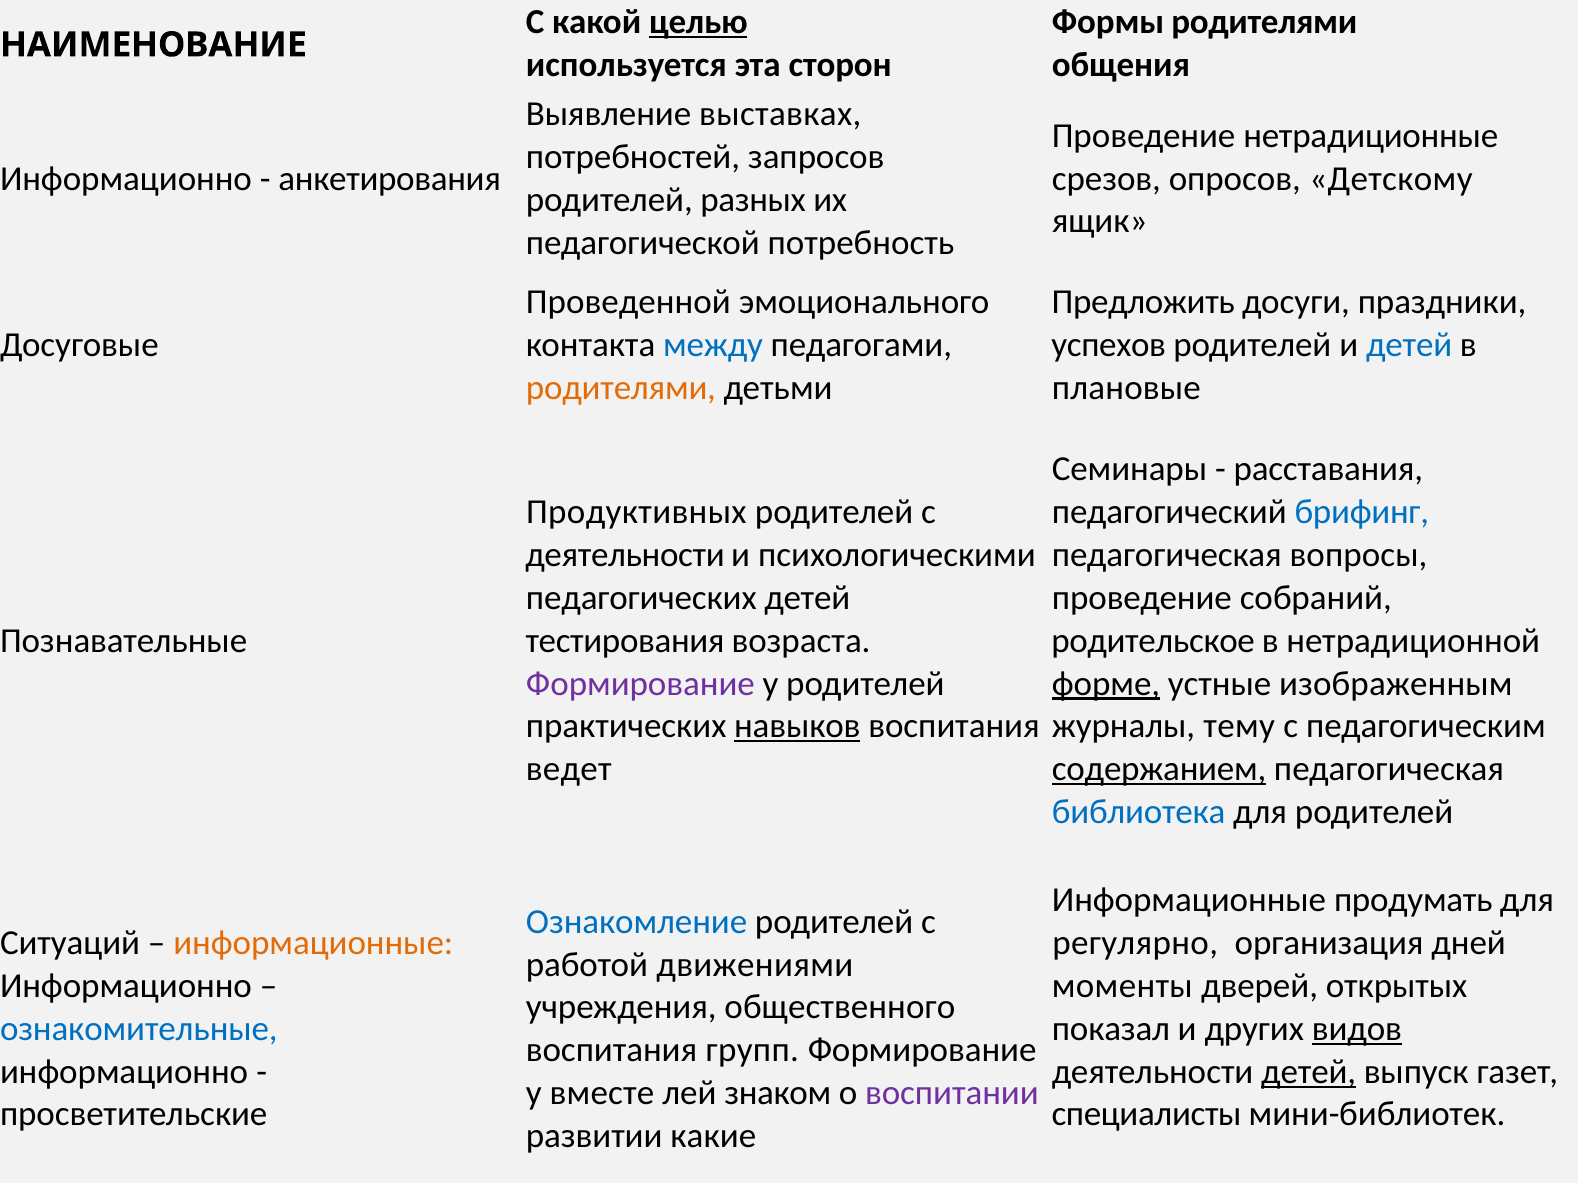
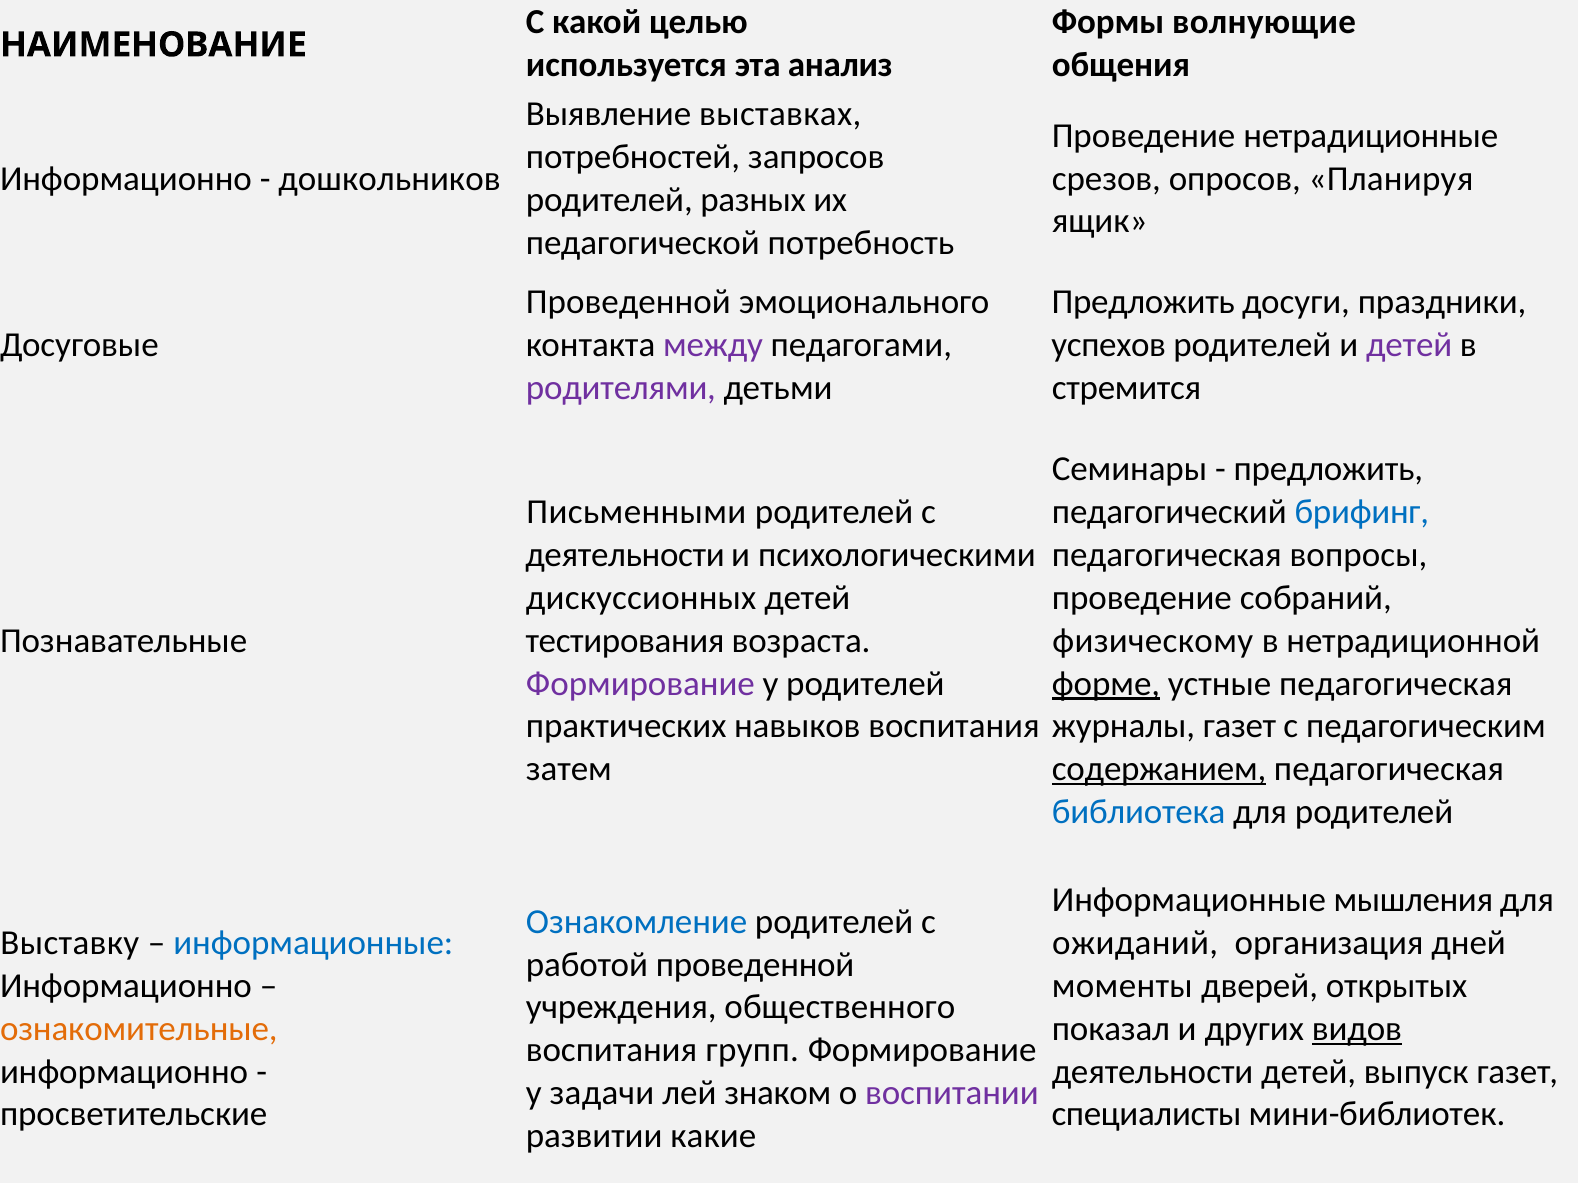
целью underline: present -> none (698, 22)
Формы родителями: родителями -> волнующие (1264, 22)
сторон: сторон -> анализ (840, 65)
анкетирования: анкетирования -> дошкольников (389, 179)
Детскому: Детскому -> Планируя (1391, 179)
между colour: blue -> purple (713, 345)
детей colour: blue -> purple (1409, 345)
родителями colour: orange -> purple (621, 388)
плановые: плановые -> стремится (1127, 388)
расставания: расставания -> предложить (1328, 469)
Продуктивных: Продуктивных -> Письменными (636, 512)
педагогических: педагогических -> дискуссионных (641, 598)
родительское: родительское -> физическому (1153, 641)
устные изображенным: изображенным -> педагогическая (1396, 684)
навыков underline: present -> none (797, 727)
журналы тему: тему -> газет (1240, 727)
ведет: ведет -> затем (569, 769)
продумать: продумать -> мышления (1413, 901)
Ситуаций: Ситуаций -> Выставку (70, 943)
информационные colour: orange -> blue (313, 943)
регулярно: регулярно -> ожиданий (1135, 943)
работой движениями: движениями -> проведенной (755, 965)
ознакомительные colour: blue -> orange (139, 1029)
детей underline: present -> none (1309, 1072)
вместе: вместе -> задачи (602, 1093)
